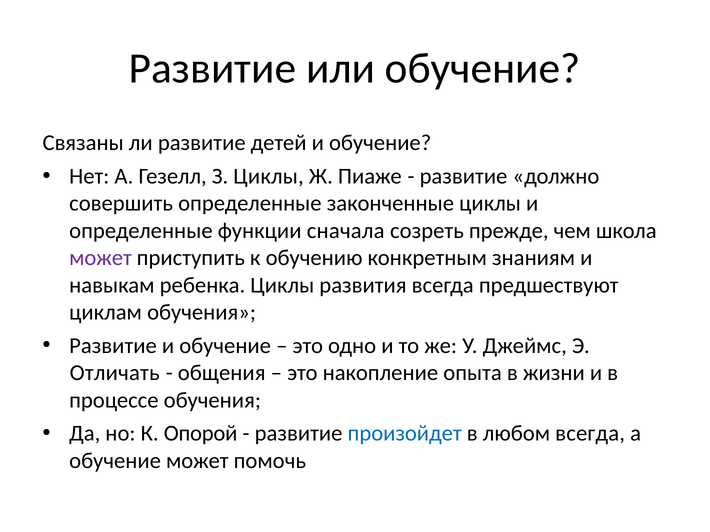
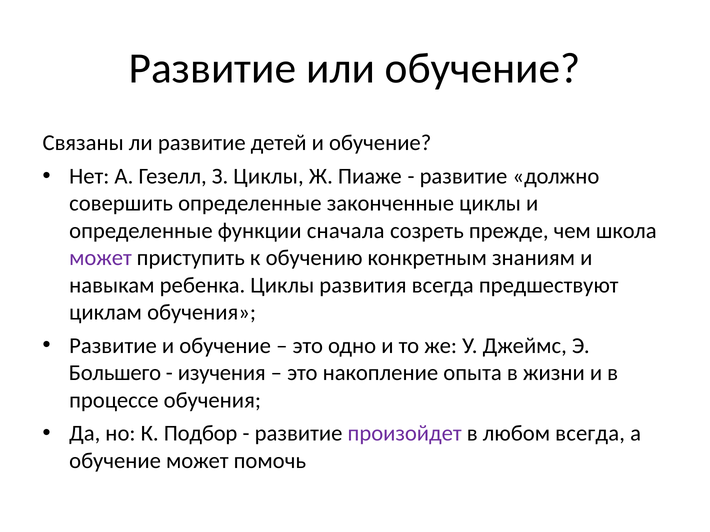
Отличать: Отличать -> Большего (115, 373)
общения: общения -> изучения (222, 373)
Опорой: Опорой -> Подбор (201, 434)
произойдет colour: blue -> purple (405, 434)
